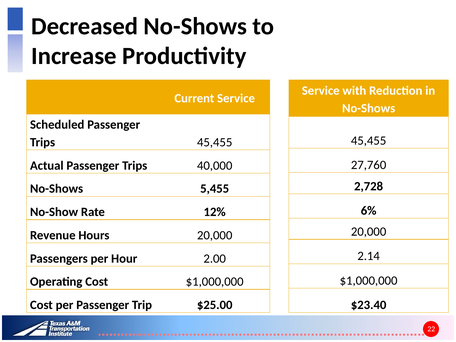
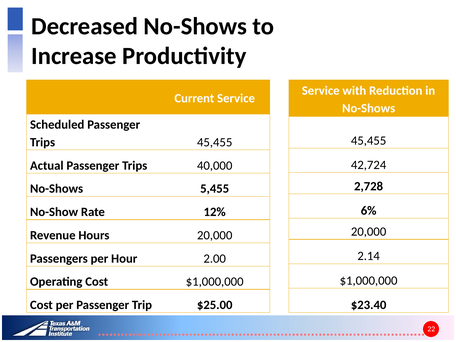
27,760: 27,760 -> 42,724 (369, 165)
